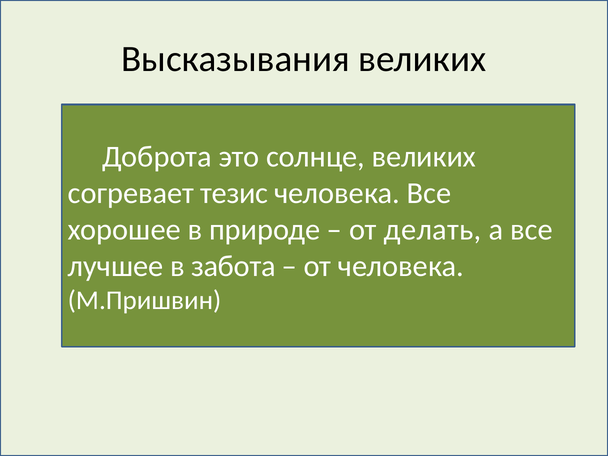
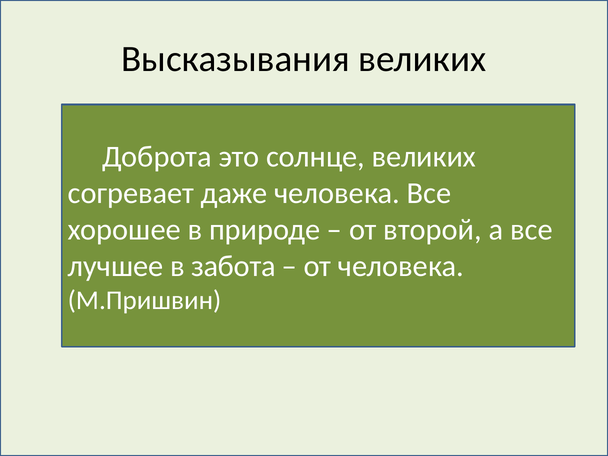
тезис: тезис -> даже (234, 193)
делать: делать -> второй (433, 230)
